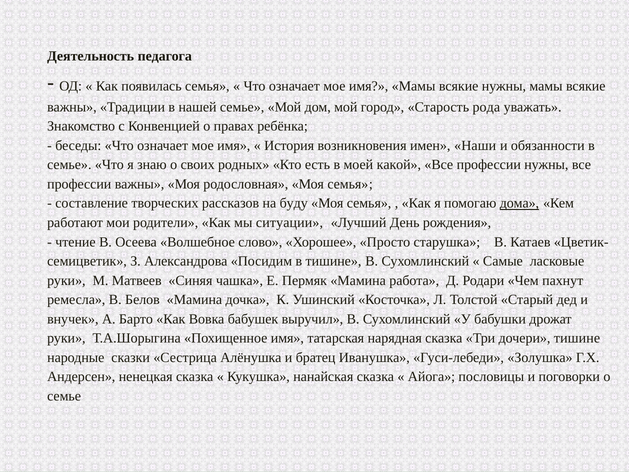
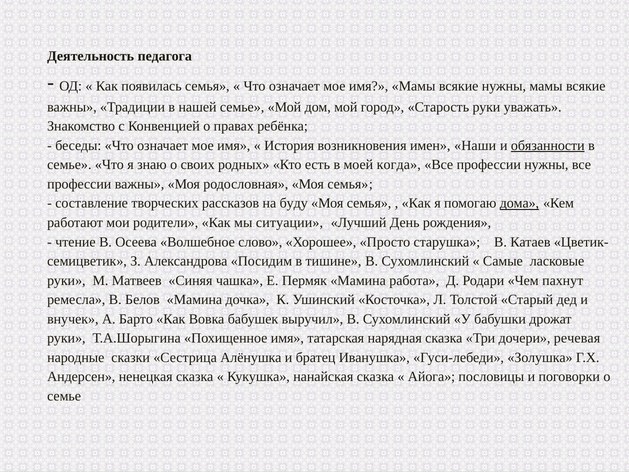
Старость рода: рода -> руки (486, 107)
обязанности underline: none -> present (548, 145)
какой: какой -> когда (399, 165)
дочери тишине: тишине -> речевая (577, 338)
